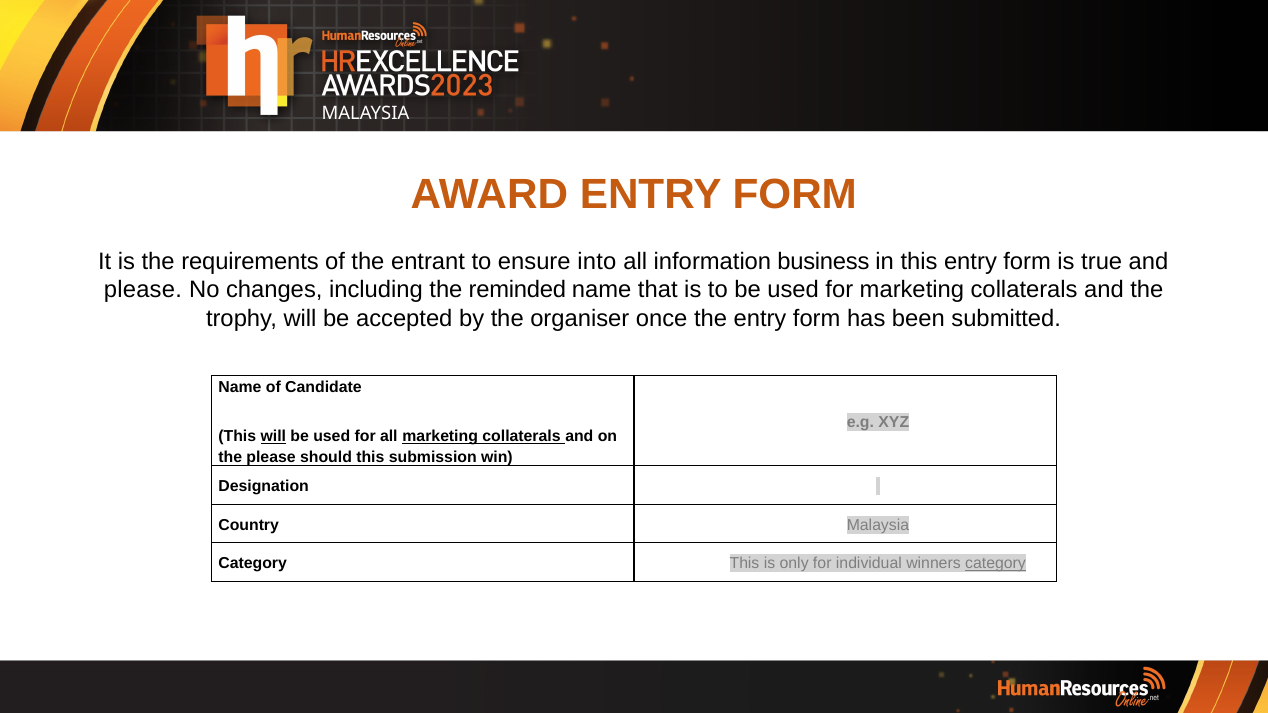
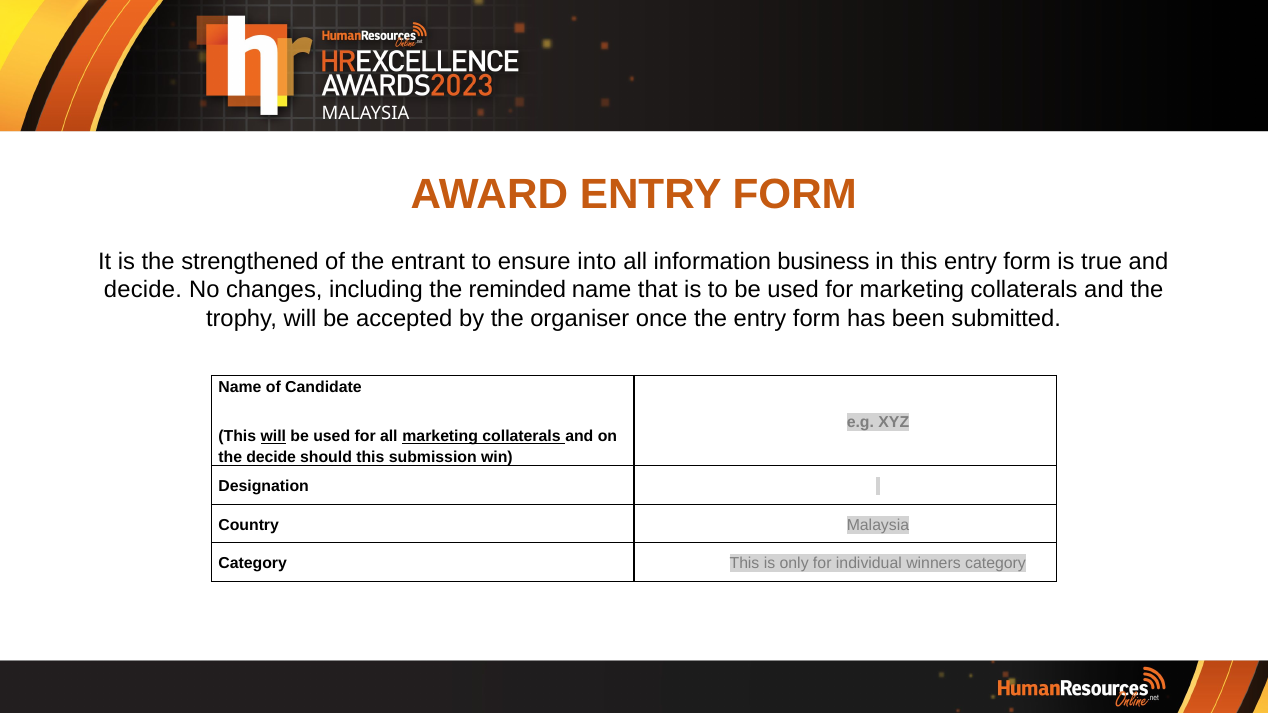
requirements: requirements -> strengthened (250, 262)
please: please -> decide (143, 290)
the please: please -> decide (271, 457)
category underline: present -> none (996, 564)
